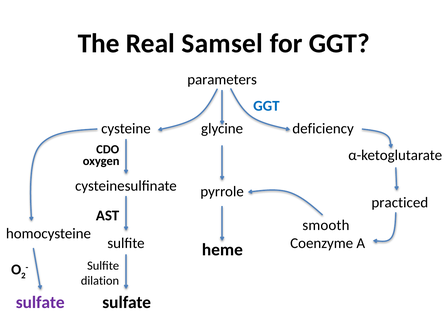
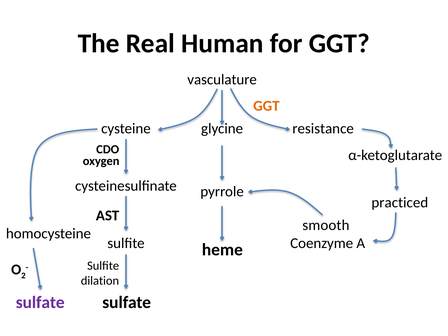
Samsel: Samsel -> Human (222, 43)
parameters: parameters -> vasculature (222, 80)
GGT colour: blue -> orange (266, 106)
deficiency: deficiency -> resistance (323, 129)
